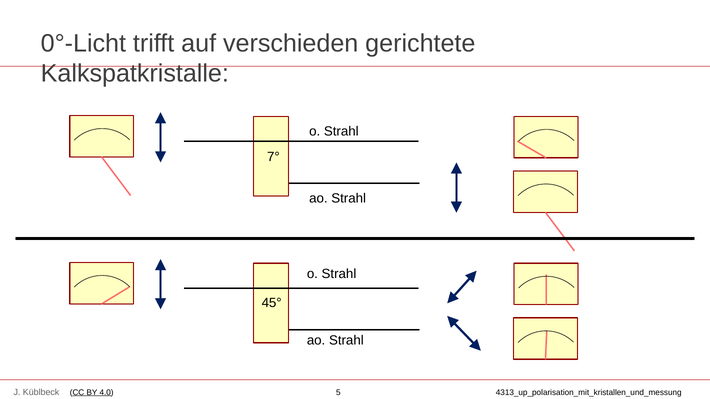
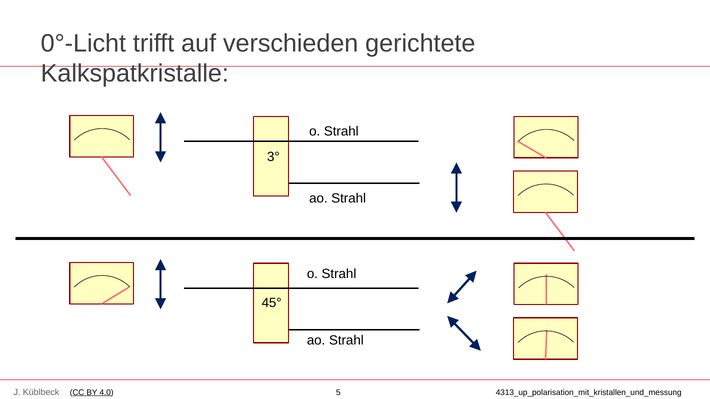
7°: 7° -> 3° (273, 157)
